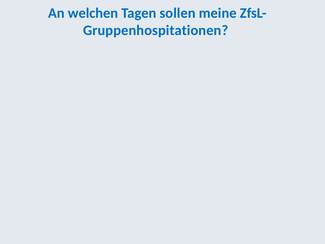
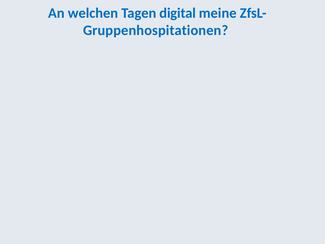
sollen: sollen -> digital (178, 13)
